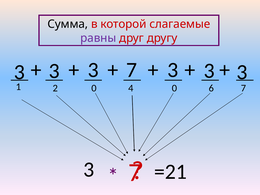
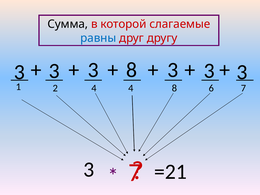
равны colour: purple -> blue (98, 38)
3 7: 7 -> 8 (132, 70)
2 0: 0 -> 4 (94, 88)
4 0: 0 -> 8 (174, 88)
